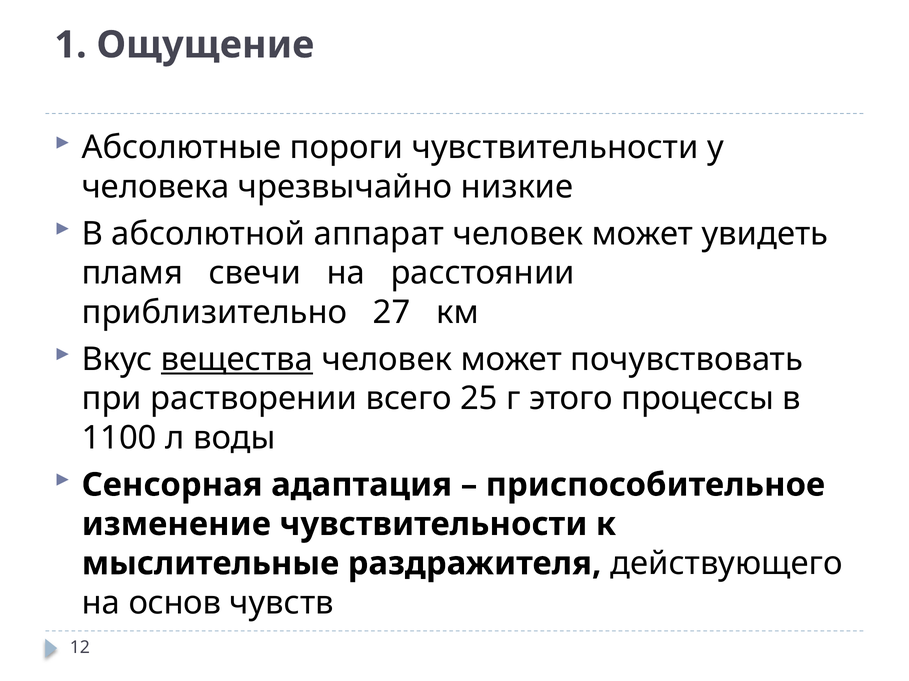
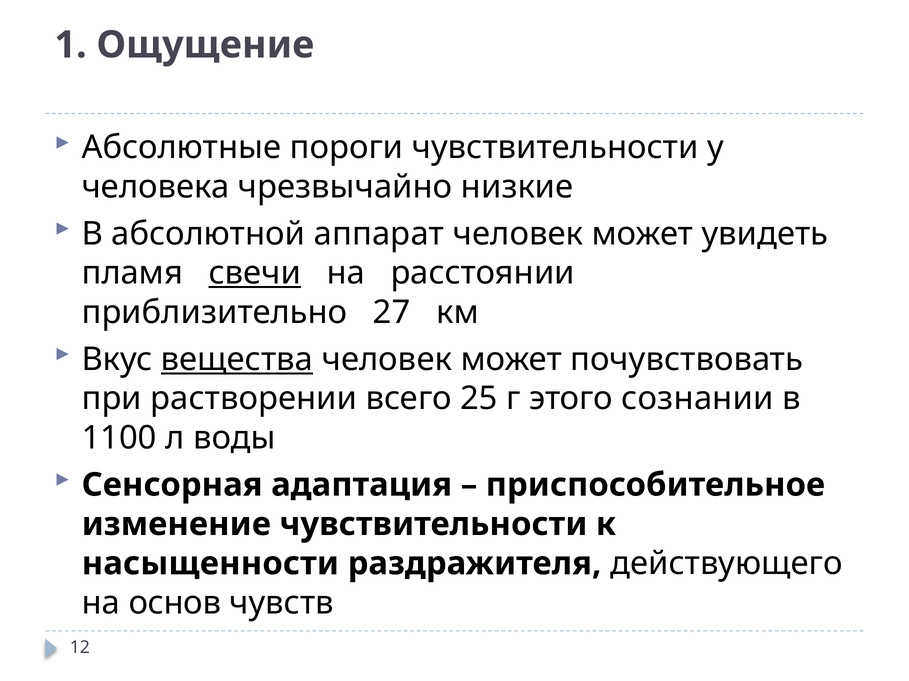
свечи underline: none -> present (255, 273)
процессы: процессы -> сознании (698, 399)
мыслительные: мыслительные -> насыщенности (210, 564)
